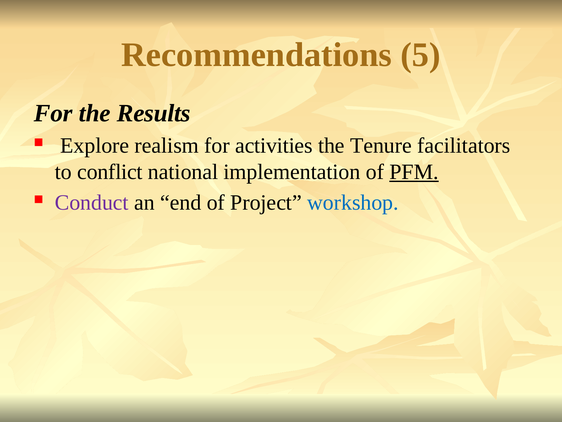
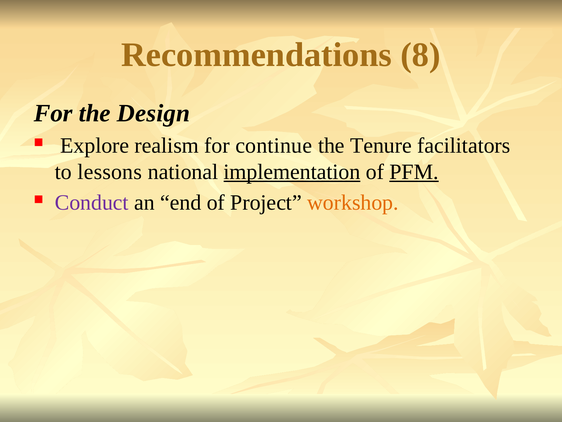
5: 5 -> 8 (420, 55)
Results: Results -> Design (154, 113)
activities: activities -> continue (274, 145)
conflict: conflict -> lessons (110, 172)
implementation underline: none -> present (292, 172)
workshop colour: blue -> orange (353, 202)
